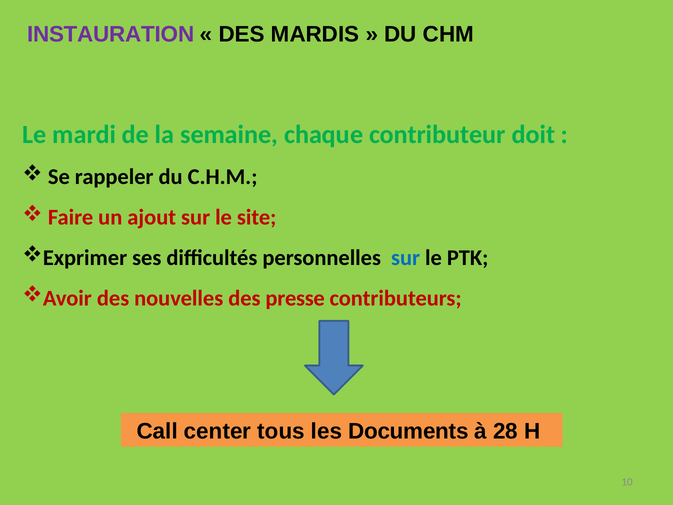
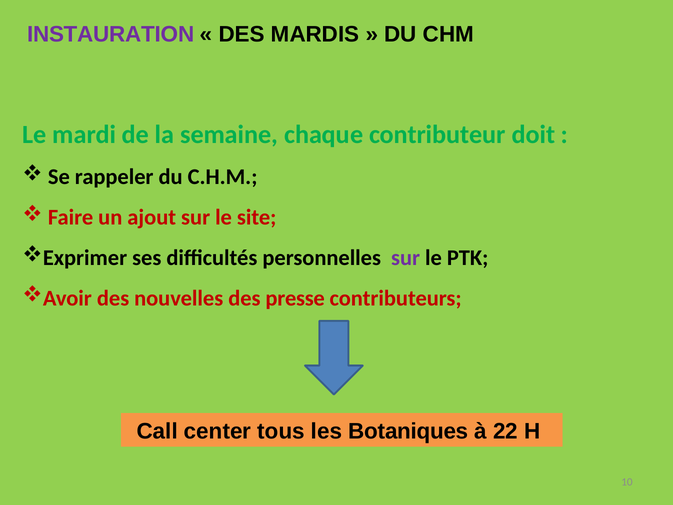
sur colour: blue -> purple (406, 258)
Documents: Documents -> Botaniques (408, 431)
28: 28 -> 22 (505, 431)
